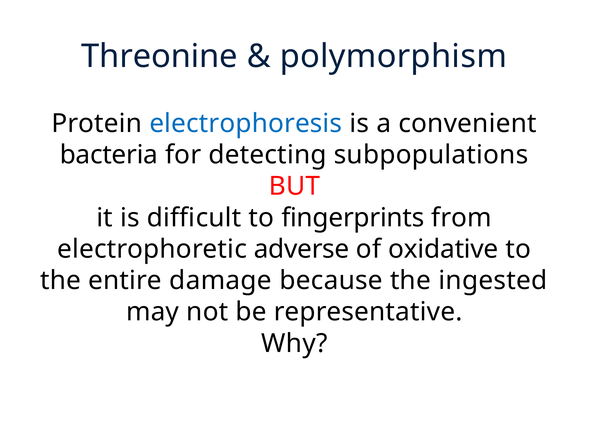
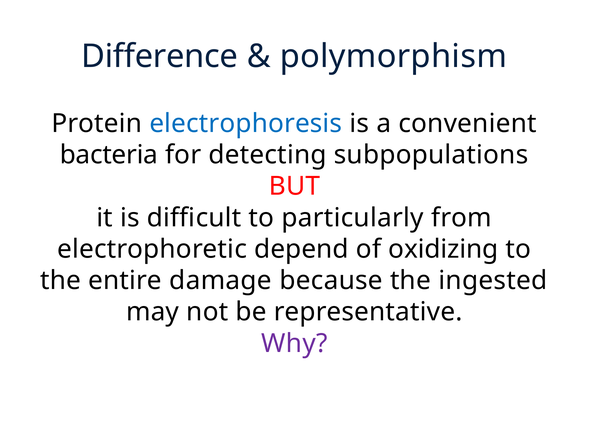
Threonine: Threonine -> Difference (160, 56)
fingerprints: fingerprints -> particularly (353, 218)
adverse: adverse -> depend (301, 249)
oxidative: oxidative -> oxidizing (443, 249)
Why colour: black -> purple (294, 343)
